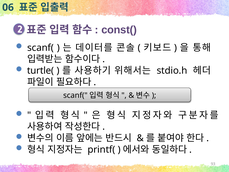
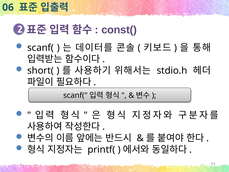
turtle(: turtle( -> short( (40, 71)
